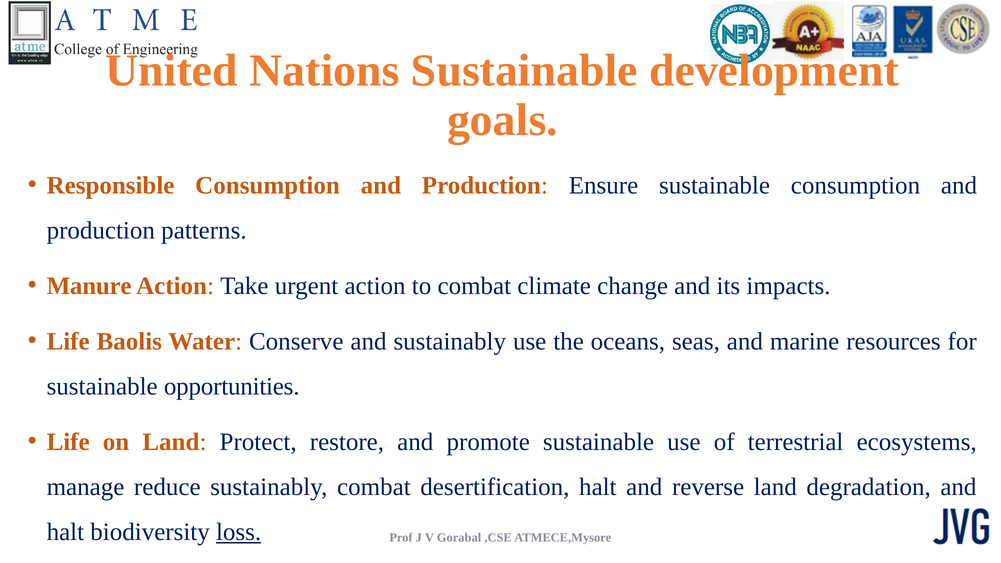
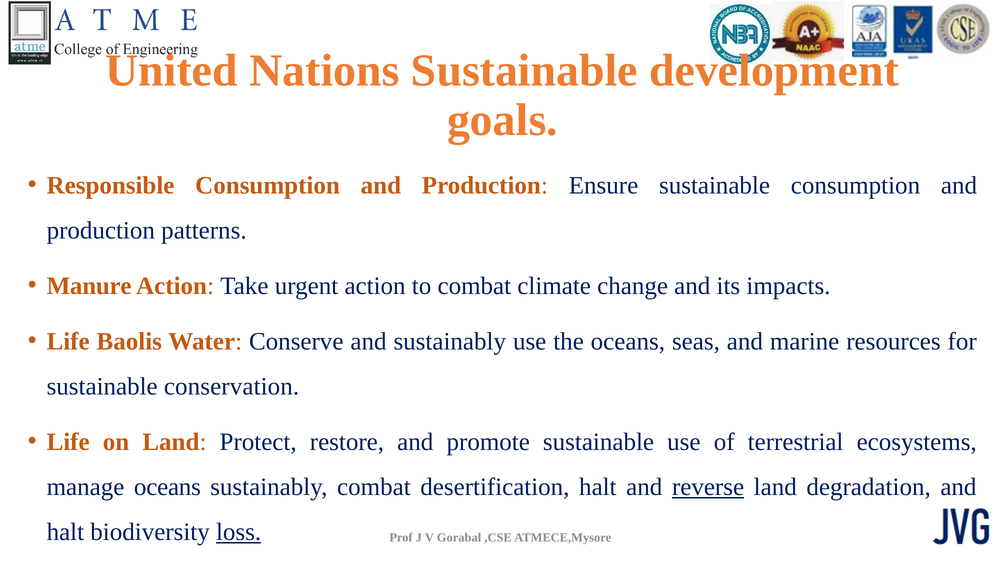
opportunities: opportunities -> conservation (232, 386)
manage reduce: reduce -> oceans (167, 487)
reverse underline: none -> present (708, 487)
